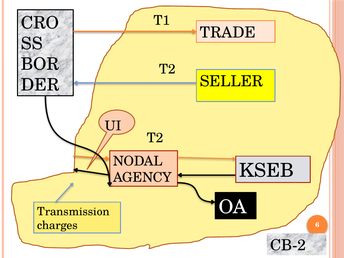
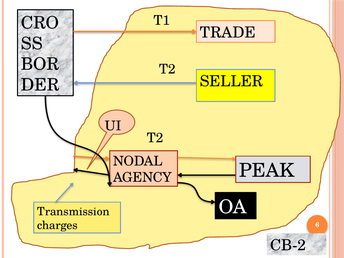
KSEB: KSEB -> PEAK (267, 171)
